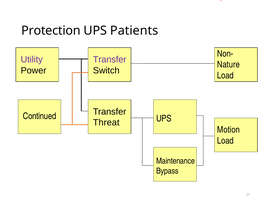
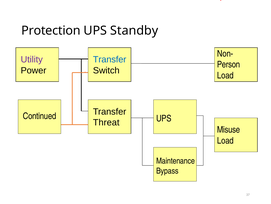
Patients: Patients -> Standby (134, 30)
Transfer colour: purple -> blue (110, 59)
Nature: Nature -> Person (229, 64)
Motion: Motion -> Misuse (229, 129)
